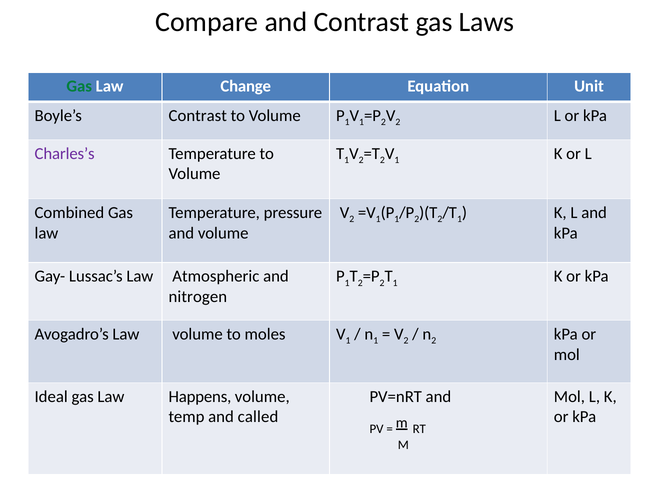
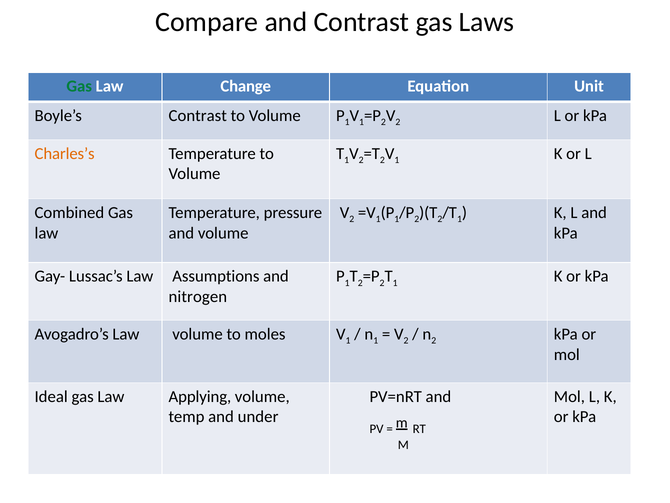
Charles’s colour: purple -> orange (65, 153)
Atmospheric: Atmospheric -> Assumptions (216, 276)
Happens: Happens -> Applying (200, 396)
called: called -> under (258, 417)
